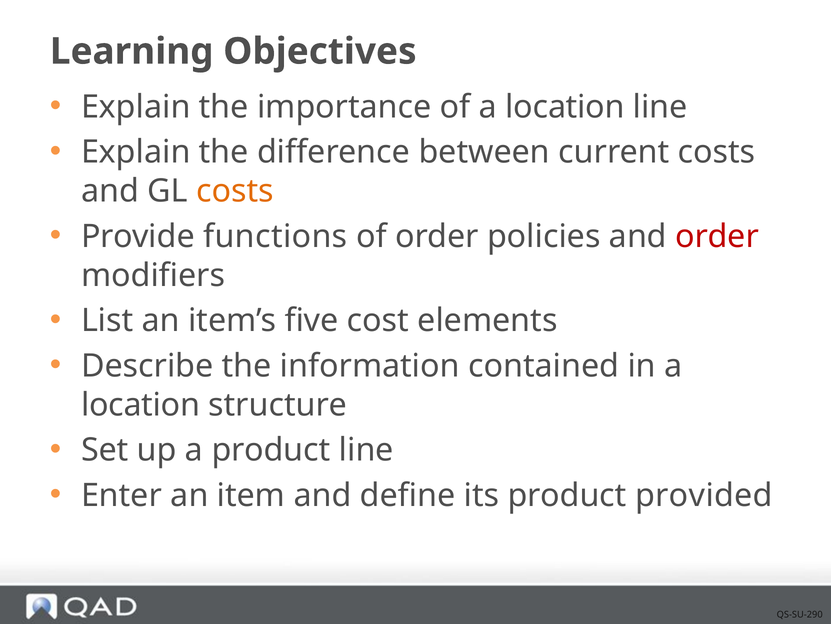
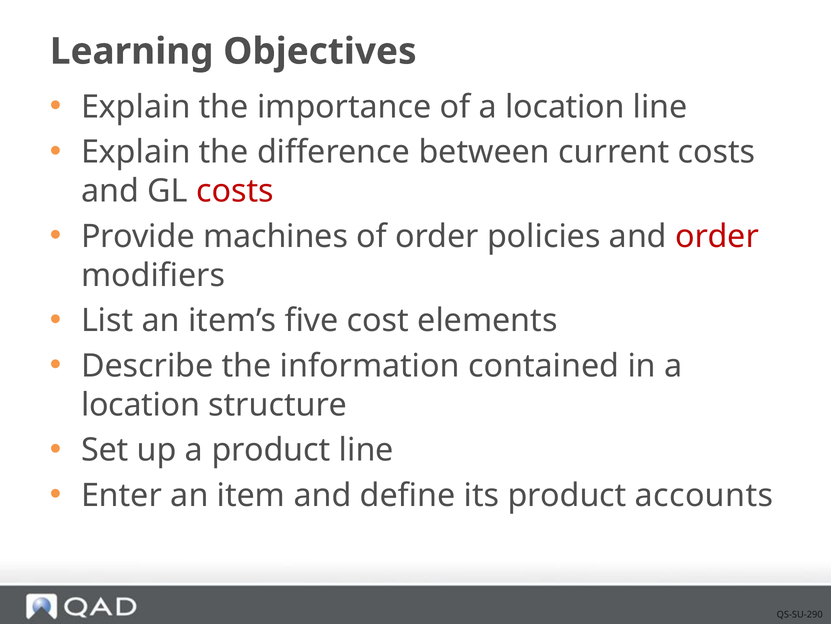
costs colour: orange -> red (235, 191)
functions: functions -> machines (276, 236)
provided: provided -> accounts (704, 495)
